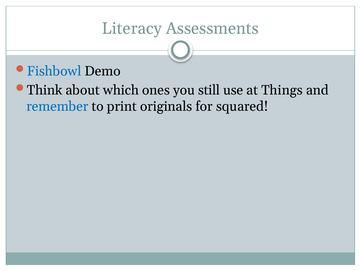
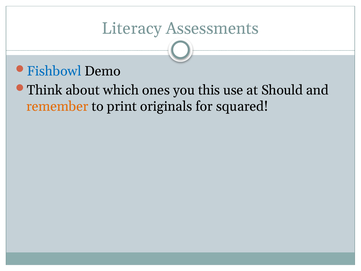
still: still -> this (209, 90)
Things: Things -> Should (282, 90)
remember colour: blue -> orange (57, 106)
